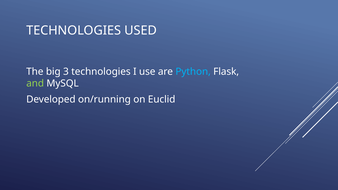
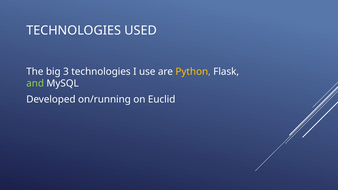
Python colour: light blue -> yellow (193, 72)
